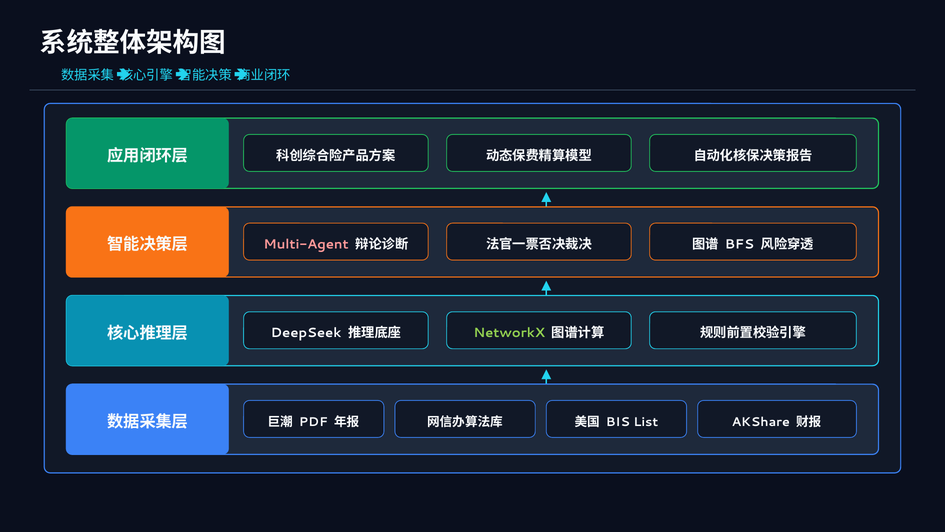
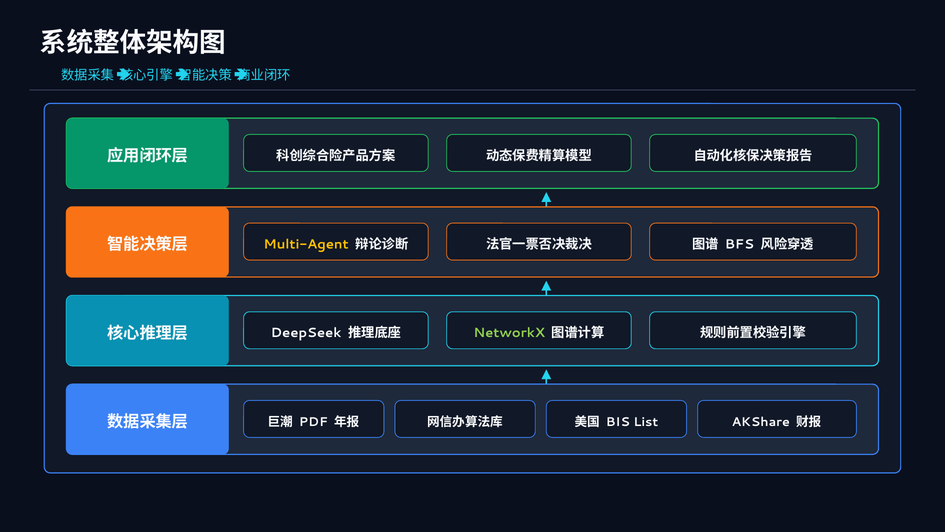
Multi-Agent colour: pink -> yellow (306, 244)
